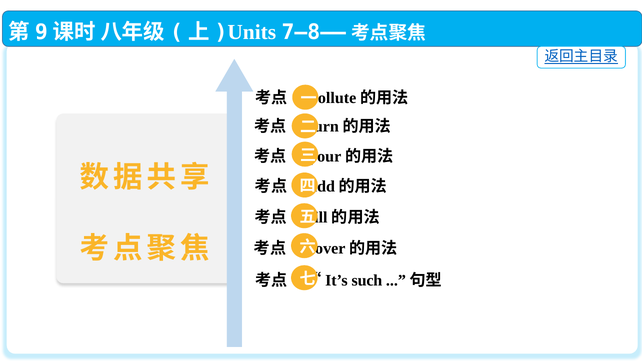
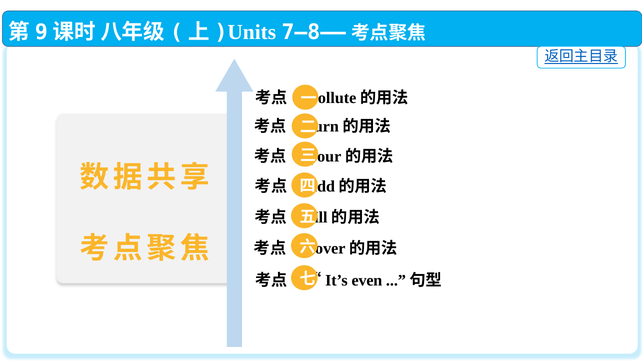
such: such -> even (367, 280)
